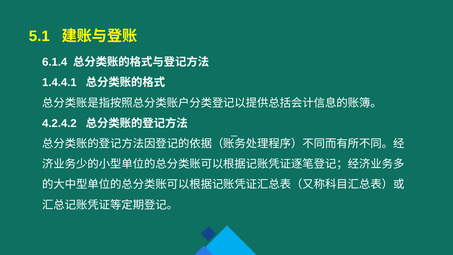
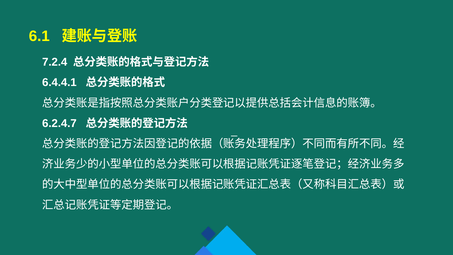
5.1: 5.1 -> 6.1 (39, 36)
6.1.4: 6.1.4 -> 7.2.4 (55, 62)
1.4.4.1: 1.4.4.1 -> 6.4.4.1 (59, 83)
4.2.4.2: 4.2.4.2 -> 6.2.4.7 (59, 123)
